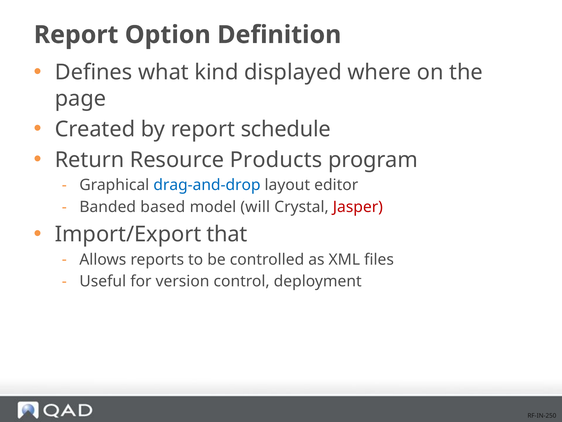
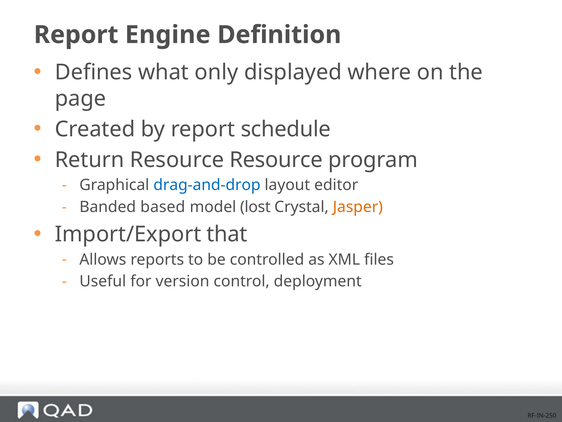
Option: Option -> Engine (168, 35)
kind: kind -> only (216, 72)
Resource Products: Products -> Resource (276, 160)
will: will -> lost (255, 207)
Jasper colour: red -> orange (358, 207)
